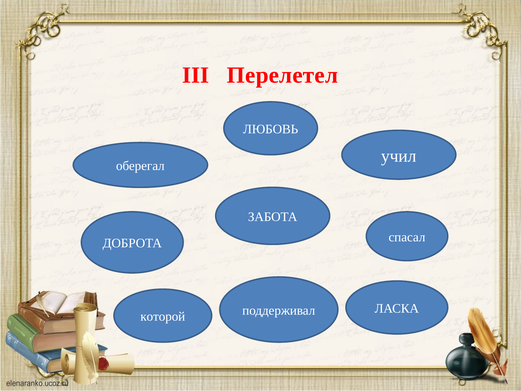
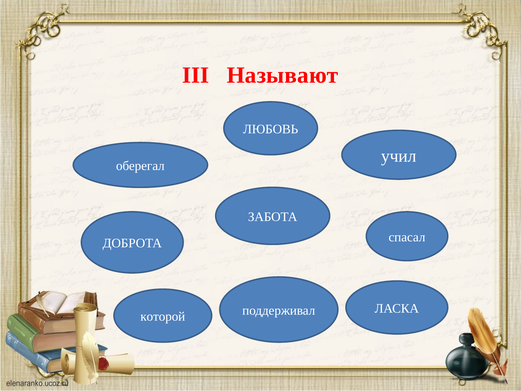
Перелетел: Перелетел -> Называют (283, 75)
